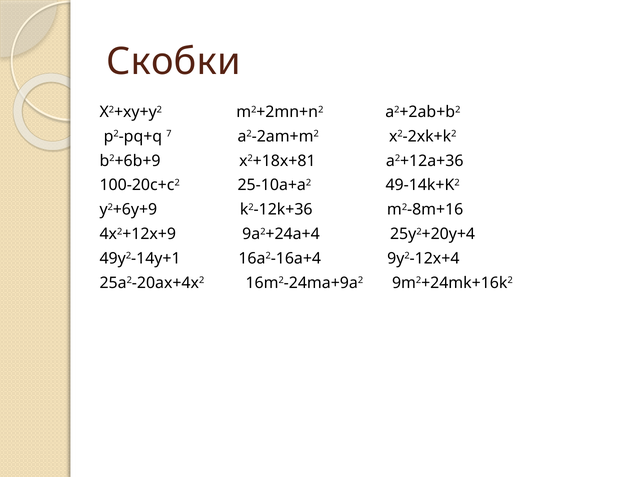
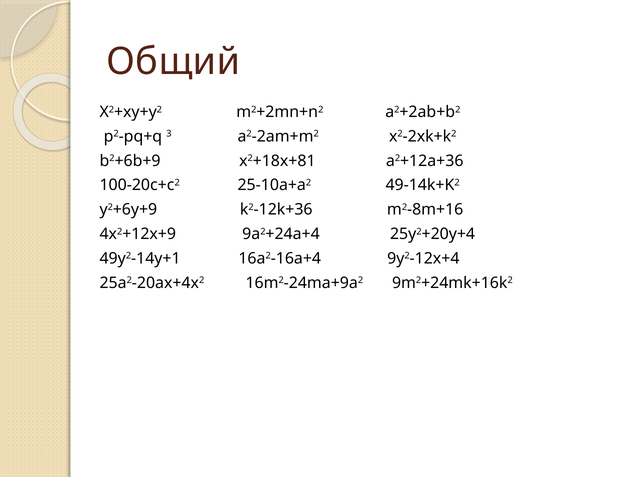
Скобки: Скобки -> Общий (173, 61)
7: 7 -> 3 (169, 134)
